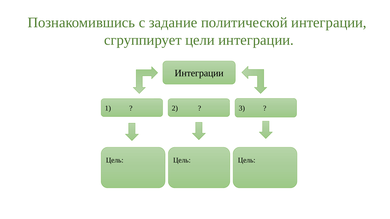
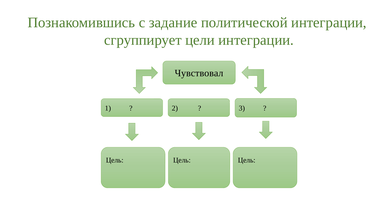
Интеграции: Интеграции -> Чувствовал (199, 73)
